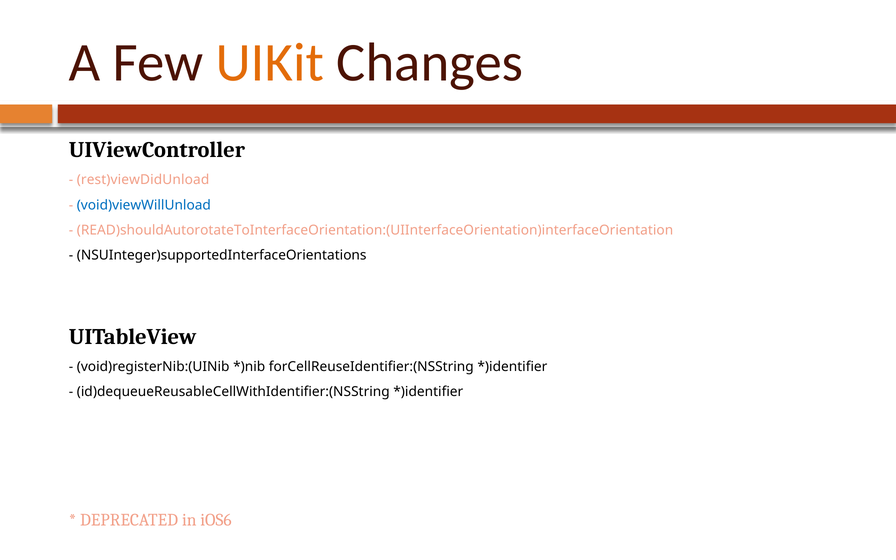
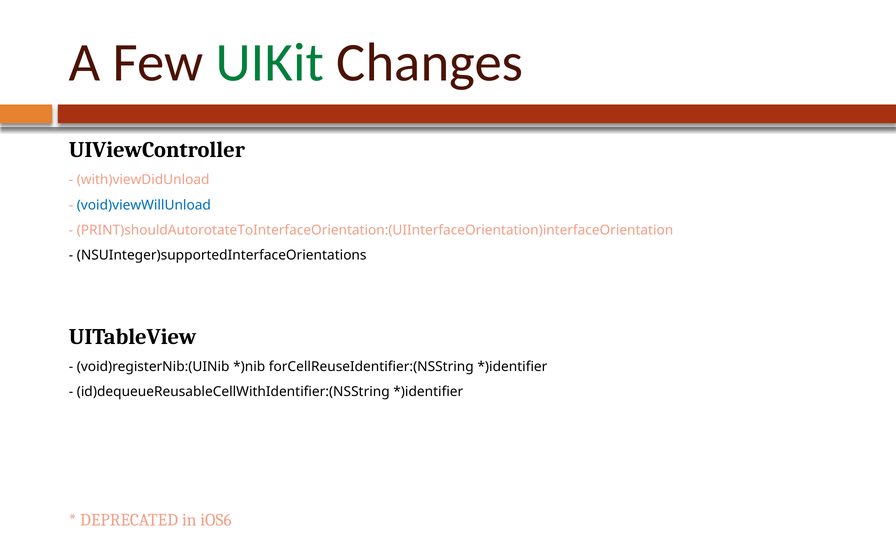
UIKit colour: orange -> green (270, 63)
rest)viewDidUnload: rest)viewDidUnload -> with)viewDidUnload (143, 180)
READ)shouldAutorotateToInterfaceOrientation:(UIInterfaceOrientation)interfaceOrientation: READ)shouldAutorotateToInterfaceOrientation:(UIInterfaceOrientation)interfaceOrientation -> PRINT)shouldAutorotateToInterfaceOrientation:(UIInterfaceOrientation)interfaceOrientation (375, 230)
